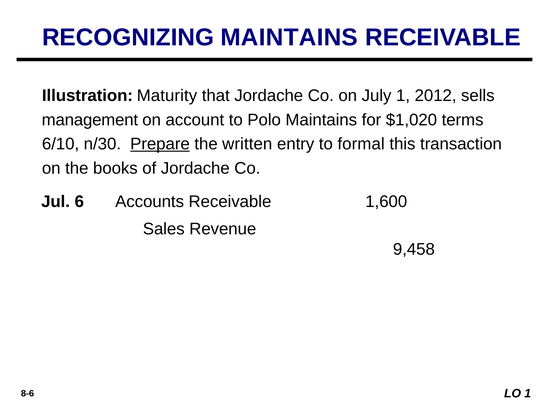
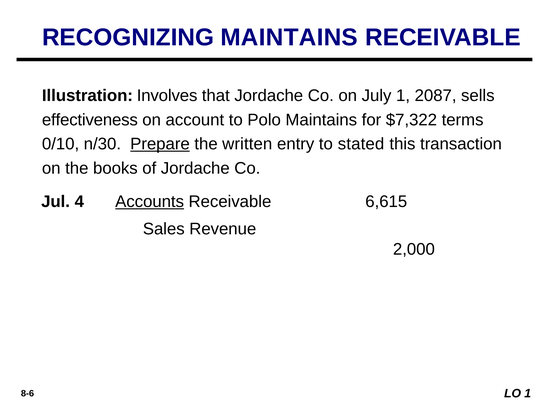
Maturity: Maturity -> Involves (167, 96)
2012: 2012 -> 2087 (436, 96)
management: management -> effectiveness (90, 120)
$1,020: $1,020 -> $7,322 (411, 120)
6/10: 6/10 -> 0/10 (61, 144)
formal: formal -> stated (361, 144)
6: 6 -> 4 (79, 202)
Accounts underline: none -> present (150, 202)
1,600: 1,600 -> 6,615 (386, 202)
9,458: 9,458 -> 2,000 (414, 249)
